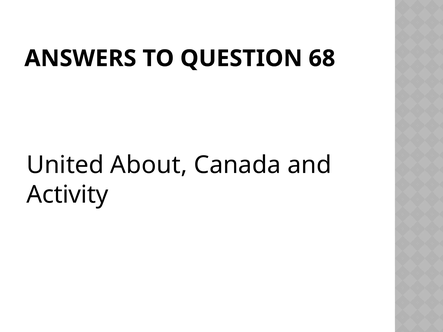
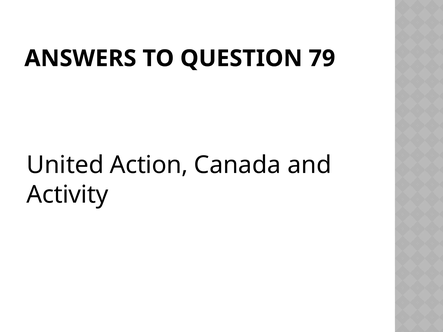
68: 68 -> 79 (322, 58)
About: About -> Action (149, 165)
